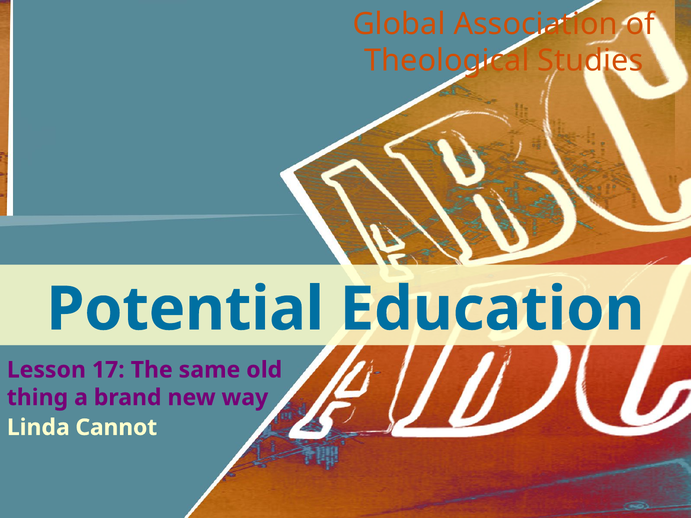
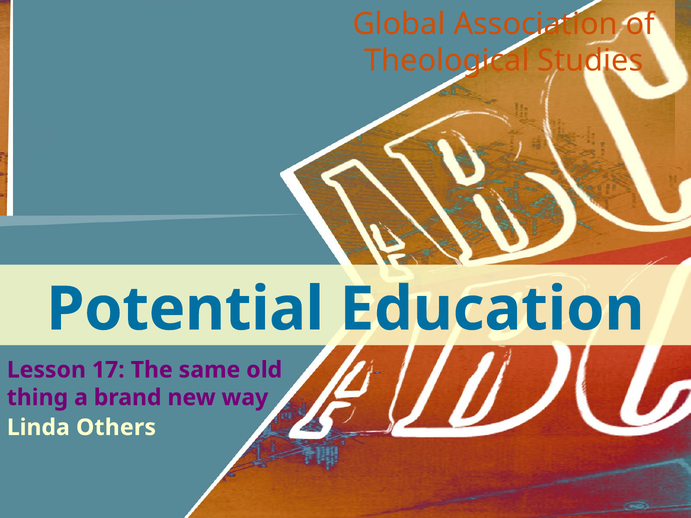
Cannot: Cannot -> Others (116, 428)
